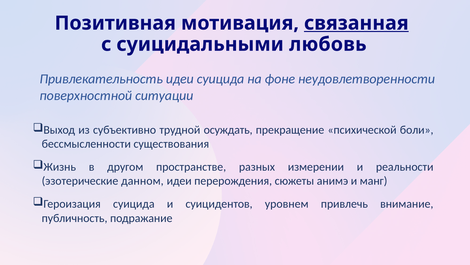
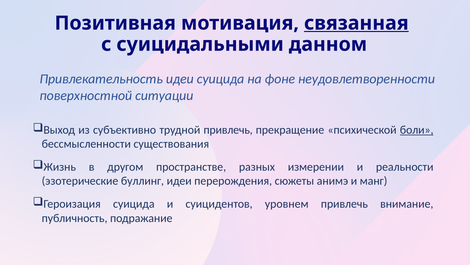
любовь: любовь -> данном (328, 44)
трудной осуждать: осуждать -> привлечь (228, 129)
боли underline: none -> present (417, 129)
данном: данном -> буллинг (142, 181)
